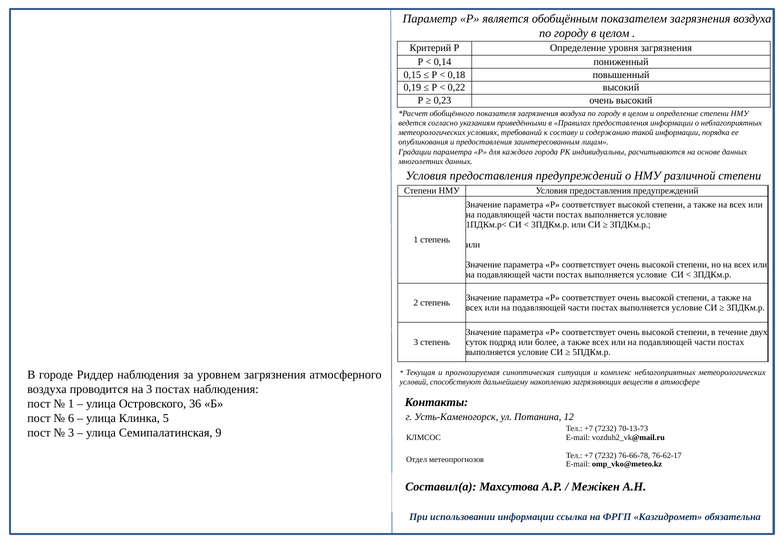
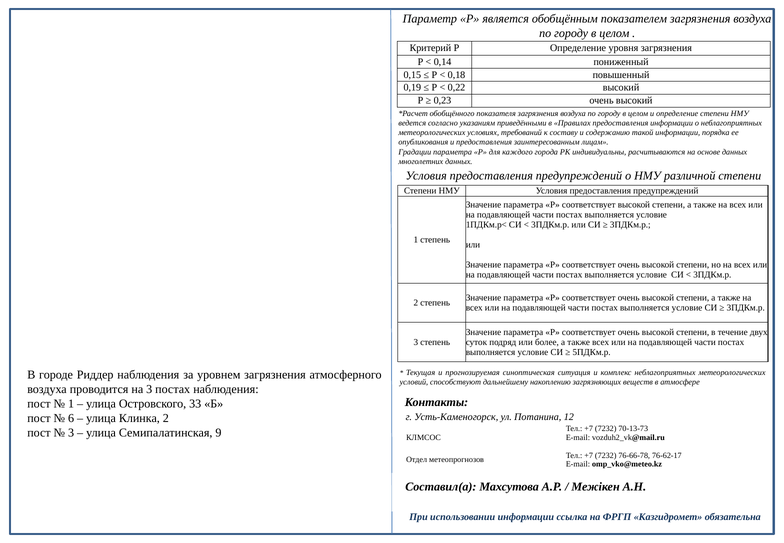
36: 36 -> 33 (195, 404)
Клинка 5: 5 -> 2 (166, 418)
